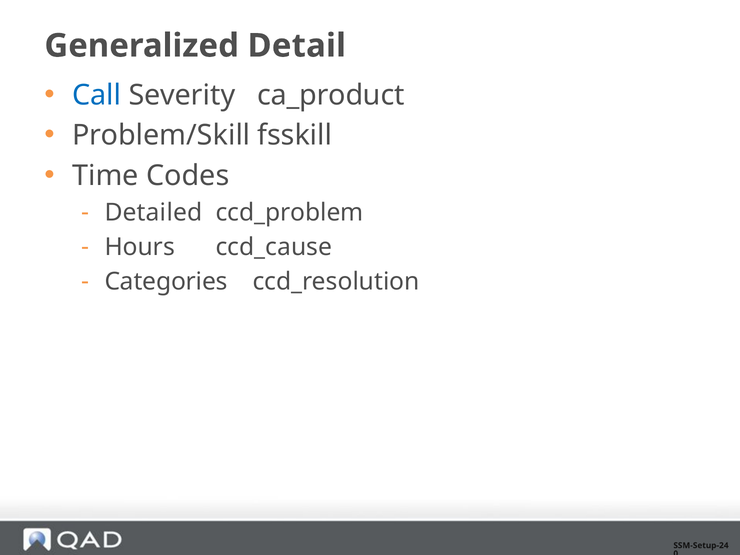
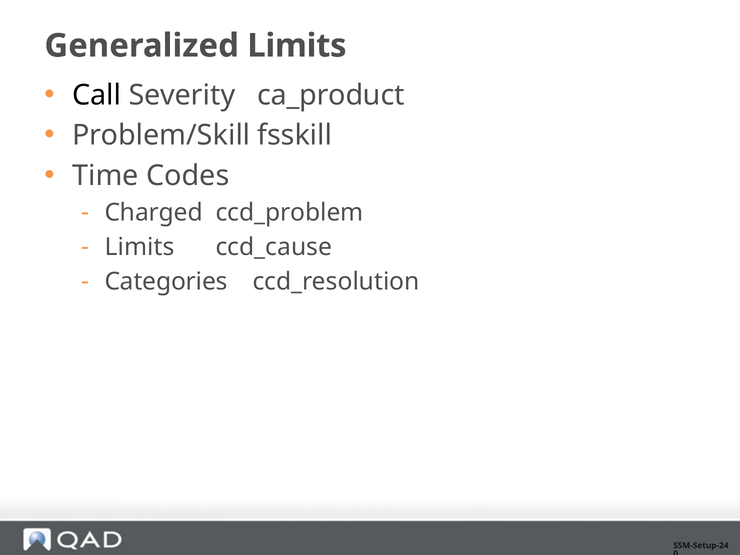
Generalized Detail: Detail -> Limits (297, 46)
Call colour: blue -> black (97, 95)
Detailed: Detailed -> Charged (154, 213)
Hours: Hours -> Limits (140, 247)
